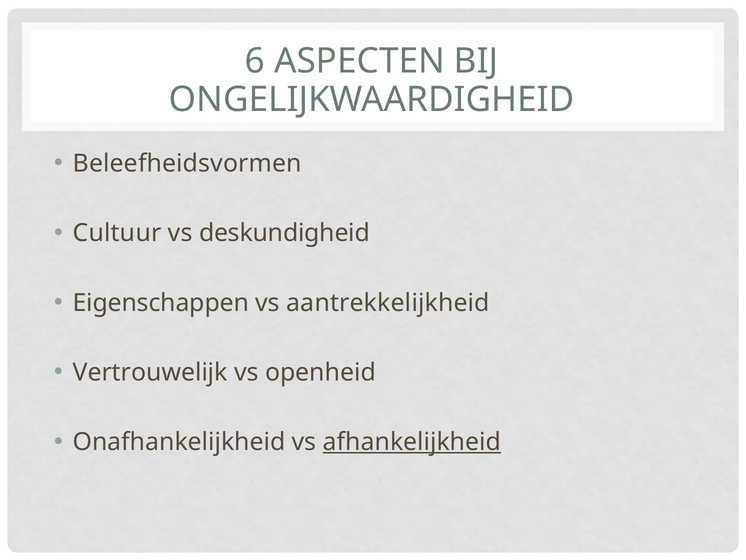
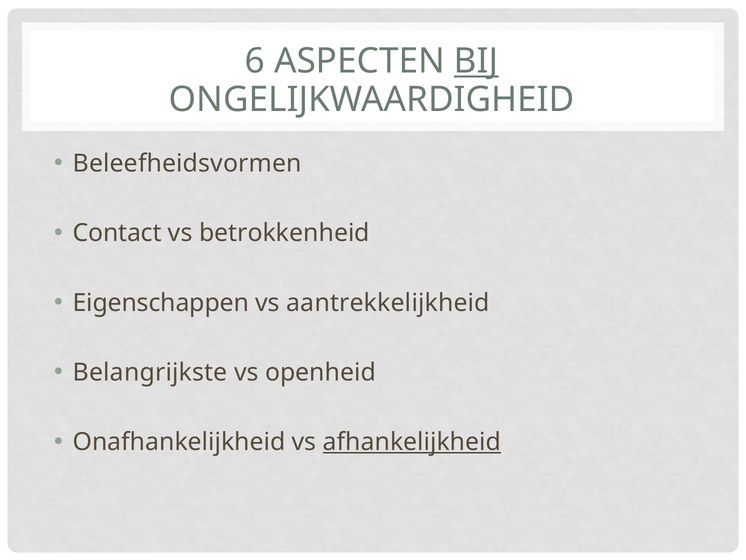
BIJ underline: none -> present (476, 61)
Cultuur: Cultuur -> Contact (117, 233)
deskundigheid: deskundigheid -> betrokkenheid (284, 233)
Vertrouwelijk: Vertrouwelijk -> Belangrijkste (150, 372)
